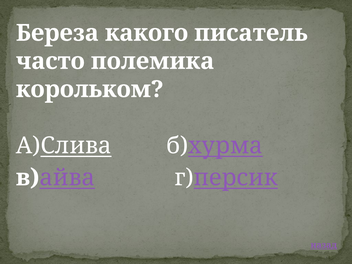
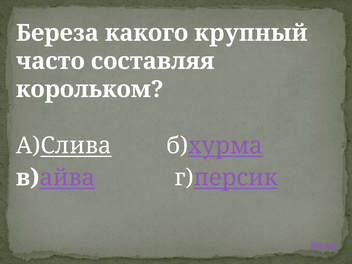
писатель: писатель -> крупный (251, 33)
полемика: полемика -> составляя (153, 61)
